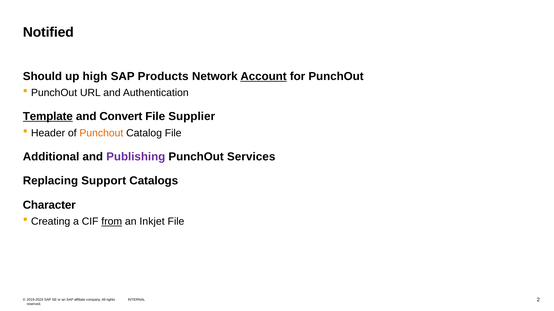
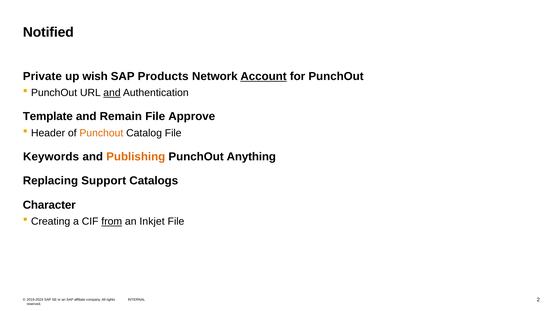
Should: Should -> Private (42, 76)
high: high -> wish (95, 76)
and underline: none -> present (112, 93)
Template underline: present -> none (48, 117)
Convert: Convert -> Remain (121, 117)
Supplier: Supplier -> Approve (192, 117)
Additional: Additional -> Keywords (51, 157)
Publishing colour: purple -> orange (136, 157)
Services: Services -> Anything (251, 157)
